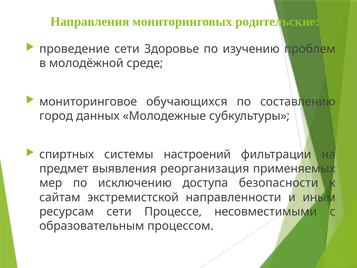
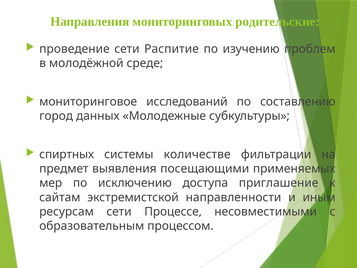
Здоровье: Здоровье -> Распитие (172, 49)
обучающихся: обучающихся -> исследований (187, 102)
настроений: настроений -> количестве (197, 154)
реорганизация: реорганизация -> посещающими (205, 169)
безопасности: безопасности -> приглашение (279, 183)
